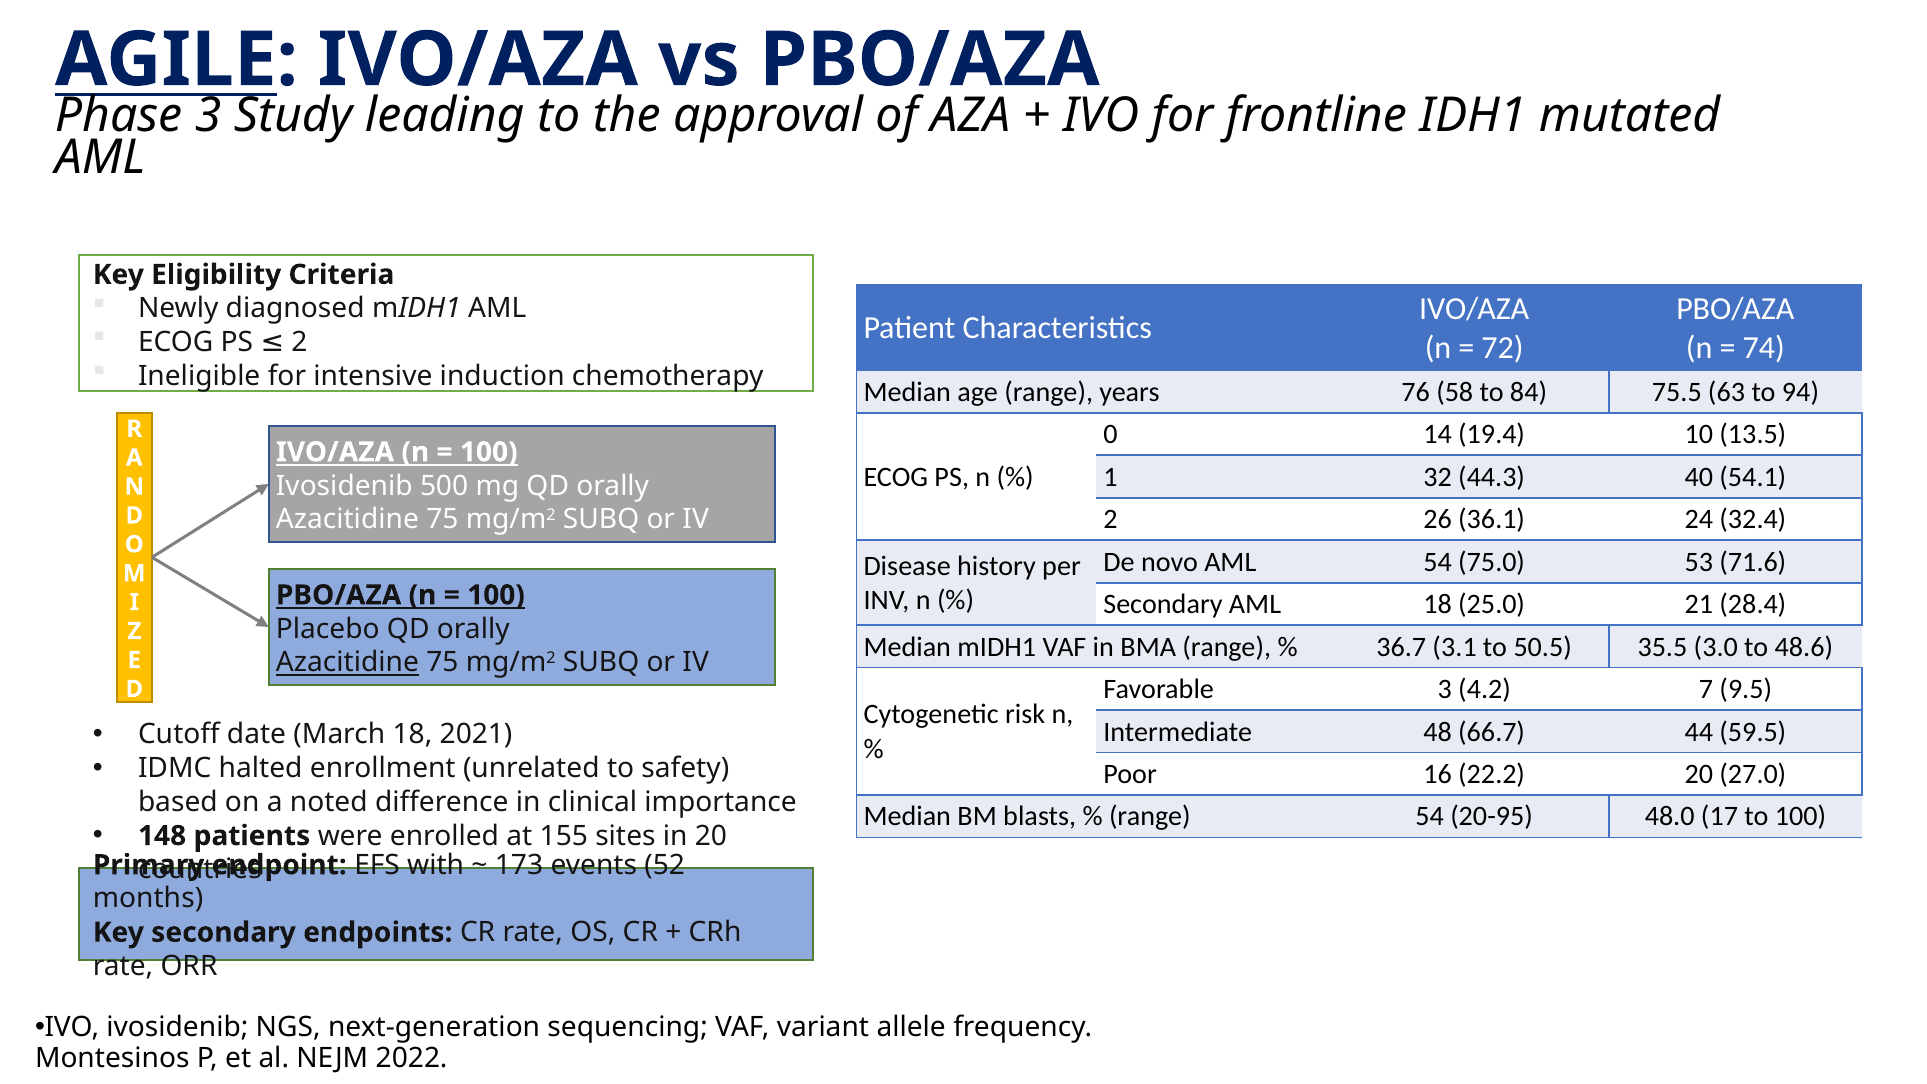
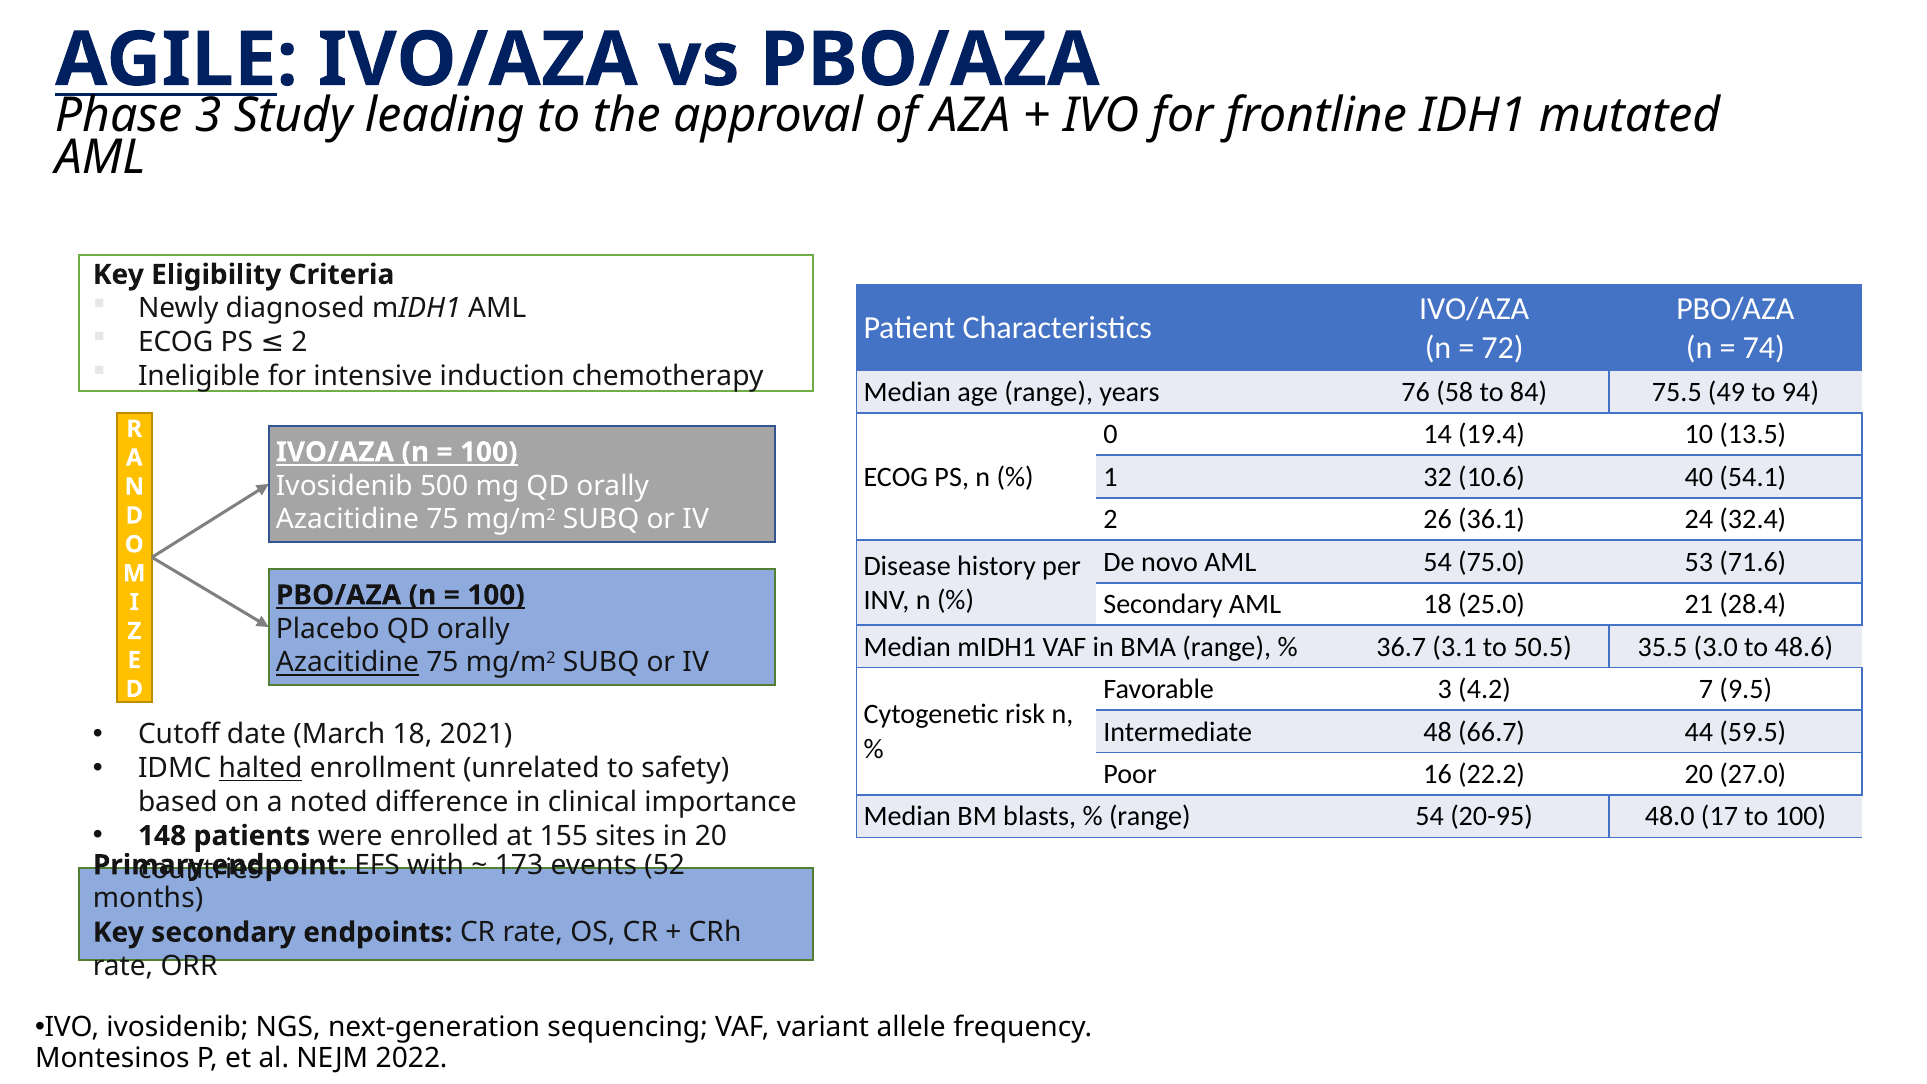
63: 63 -> 49 (1727, 392)
44.3: 44.3 -> 10.6 (1492, 477)
halted underline: none -> present (261, 768)
